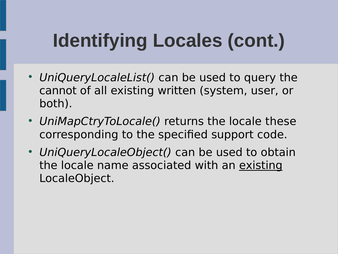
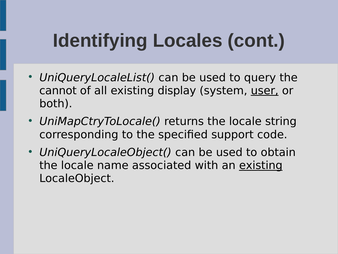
written: written -> display (177, 90)
user underline: none -> present (265, 90)
these: these -> string (281, 121)
